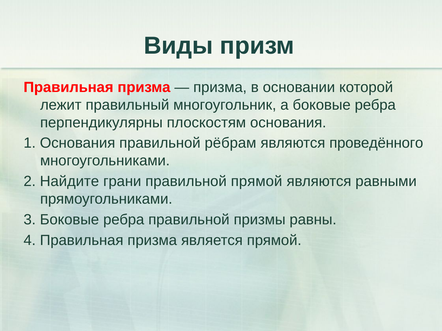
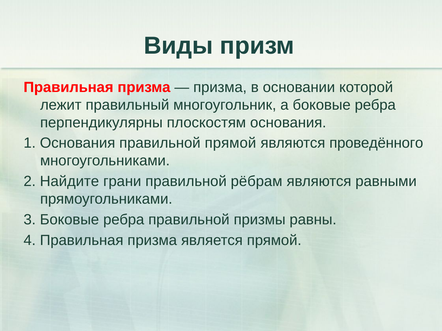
правильной рёбрам: рёбрам -> прямой (230, 143)
правильной прямой: прямой -> рёбрам (257, 182)
